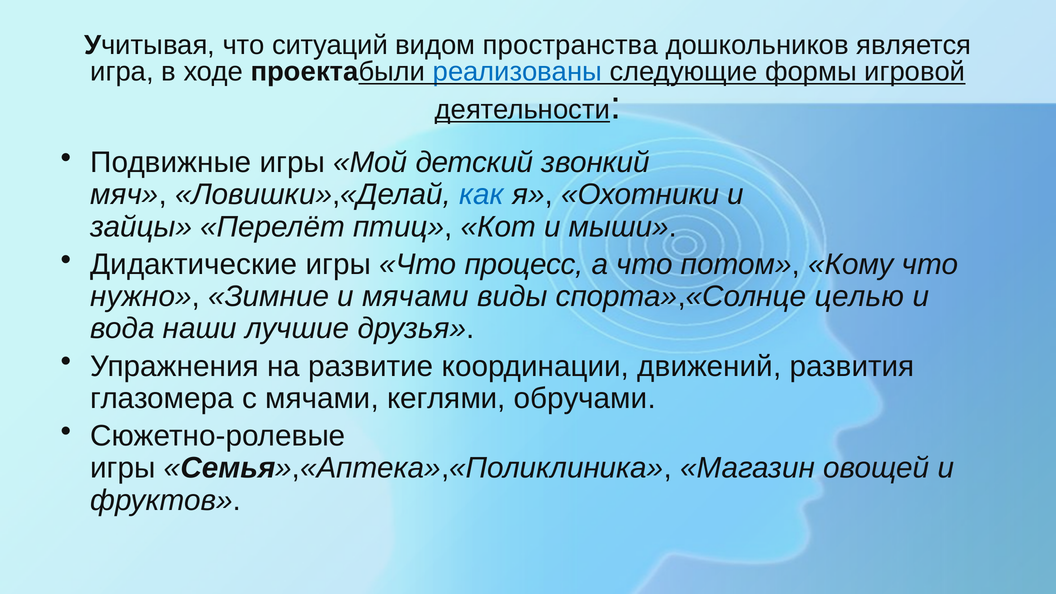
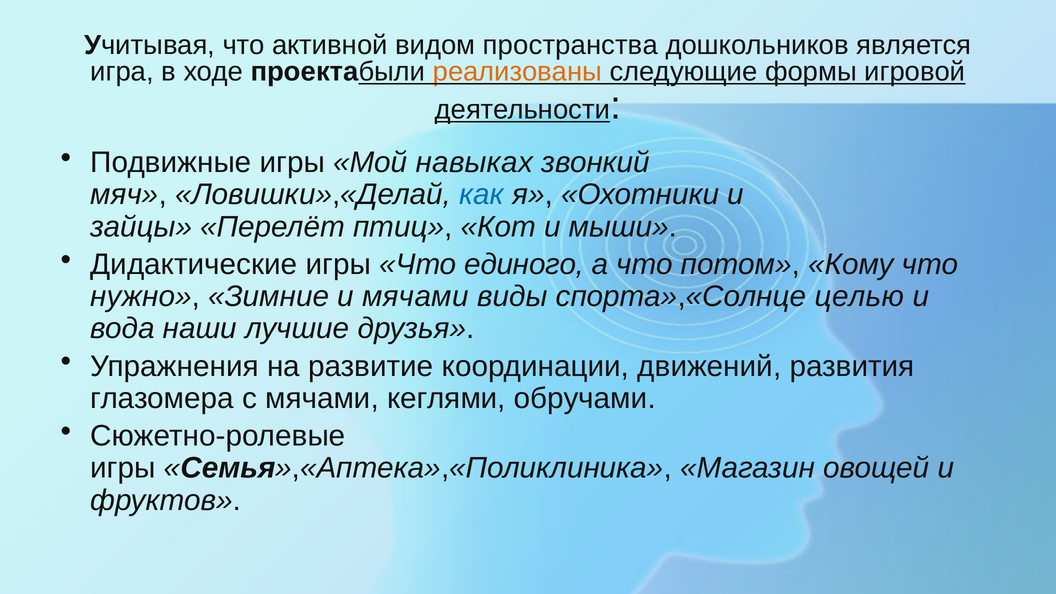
ситуаций: ситуаций -> активной (330, 45)
реализованы colour: blue -> orange (517, 72)
детский: детский -> навыках (474, 162)
процесс: процесс -> единого (524, 264)
